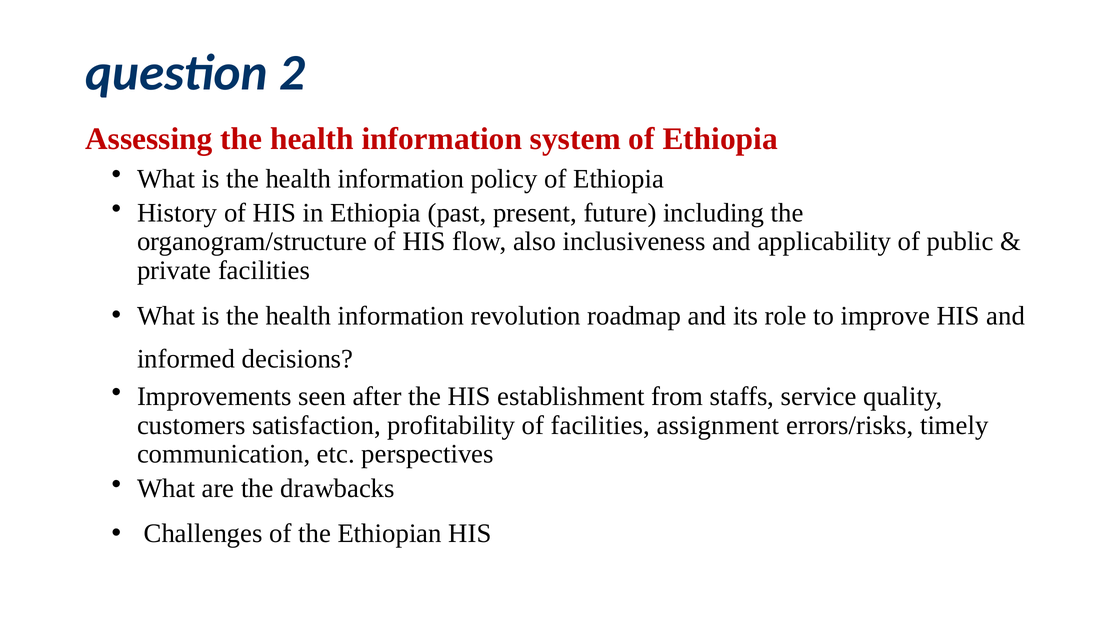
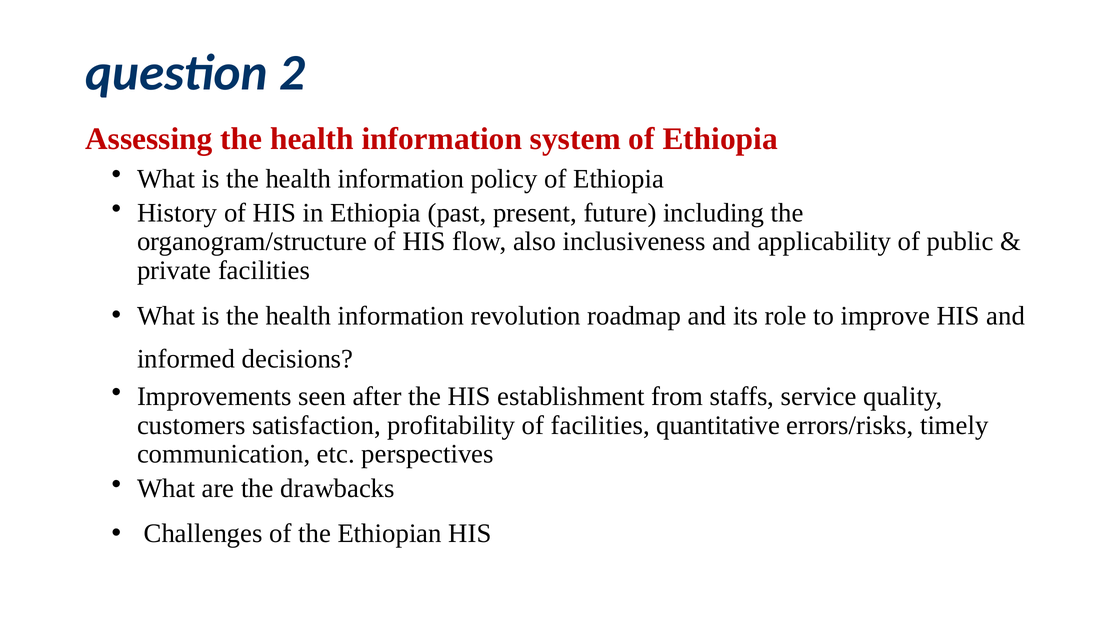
assignment: assignment -> quantitative (718, 425)
